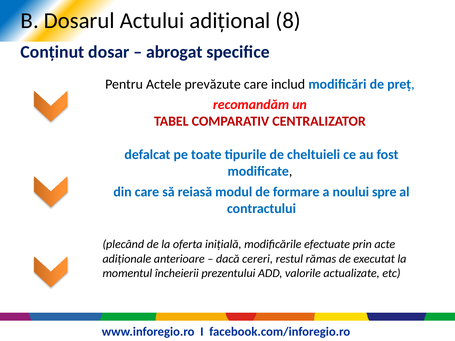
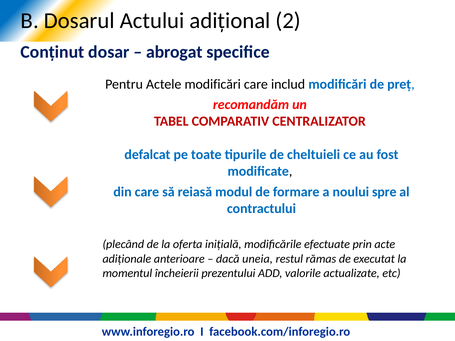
8: 8 -> 2 (288, 21)
Actele prevăzute: prevăzute -> modificări (213, 84)
cereri: cereri -> uneia (258, 259)
